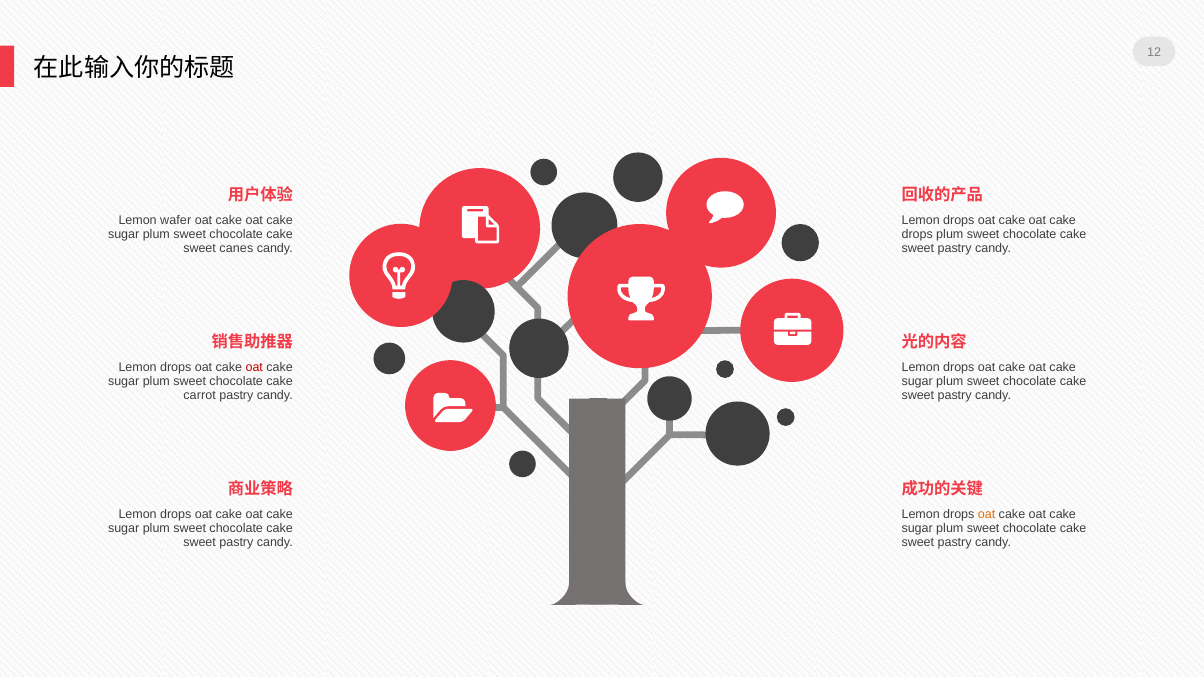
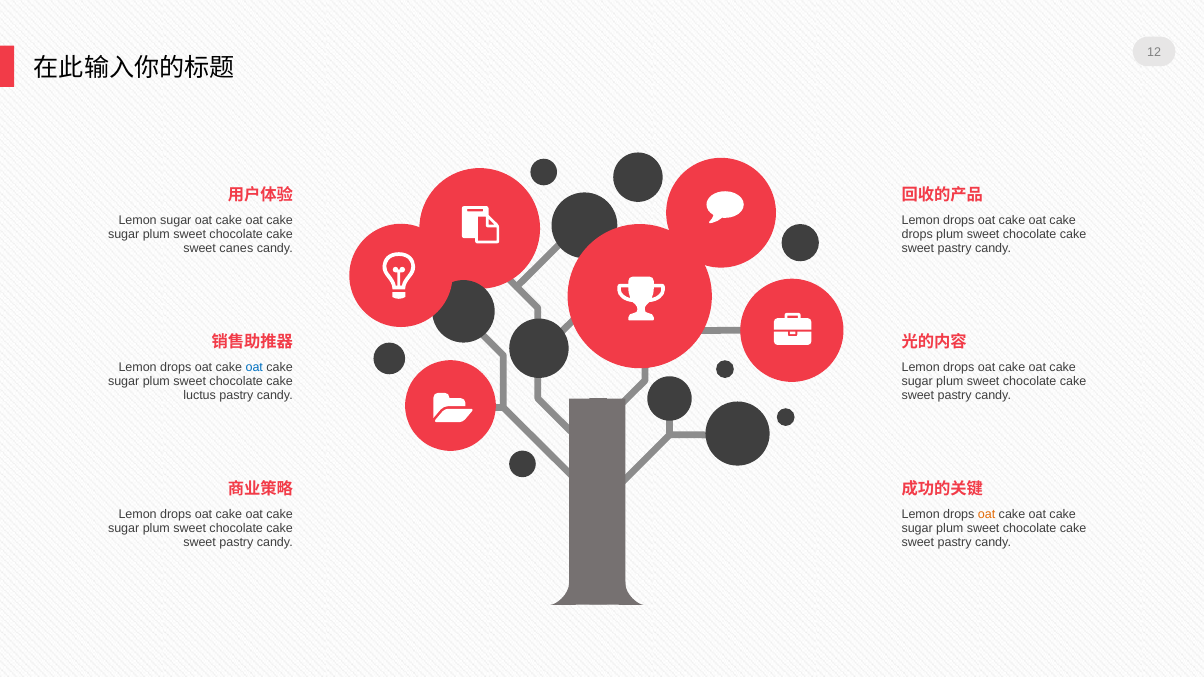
Lemon wafer: wafer -> sugar (176, 221)
oat colour: red -> blue (254, 368)
carrot: carrot -> luctus (200, 395)
